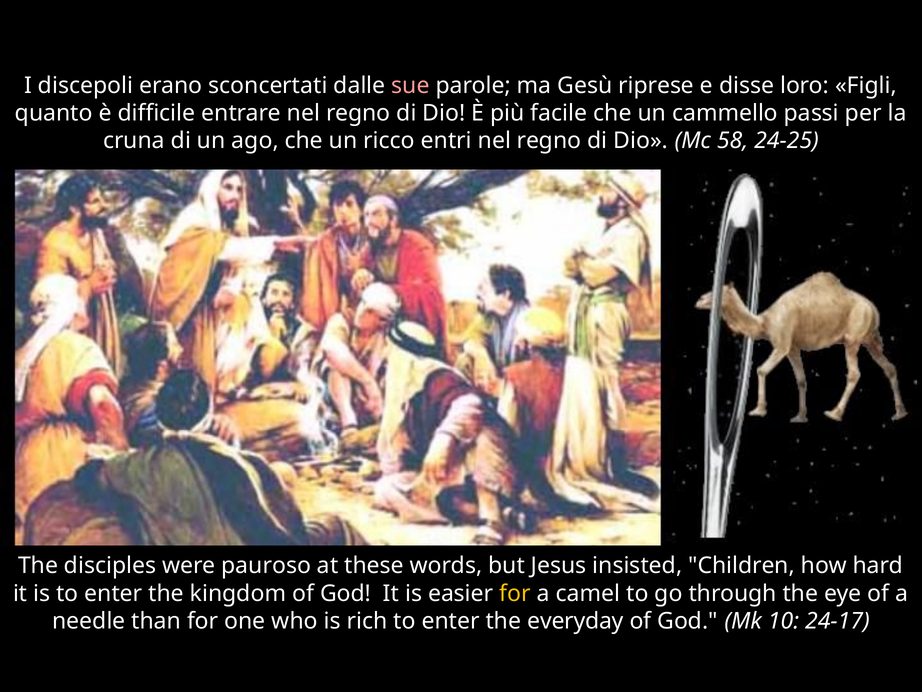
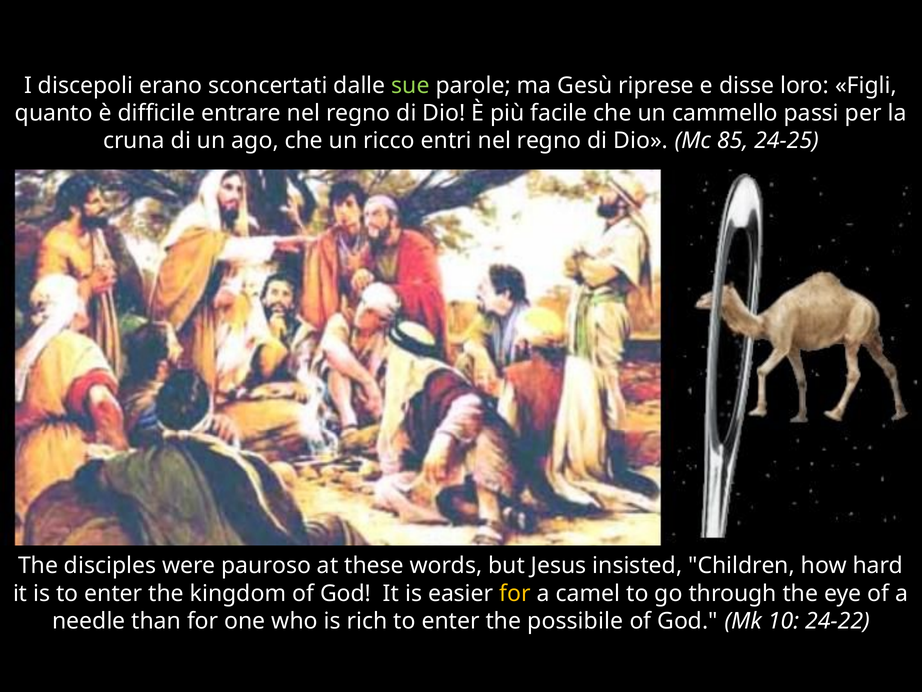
sue colour: pink -> light green (411, 85)
58: 58 -> 85 (733, 141)
everyday: everyday -> possibile (575, 621)
24-17: 24-17 -> 24-22 (837, 621)
